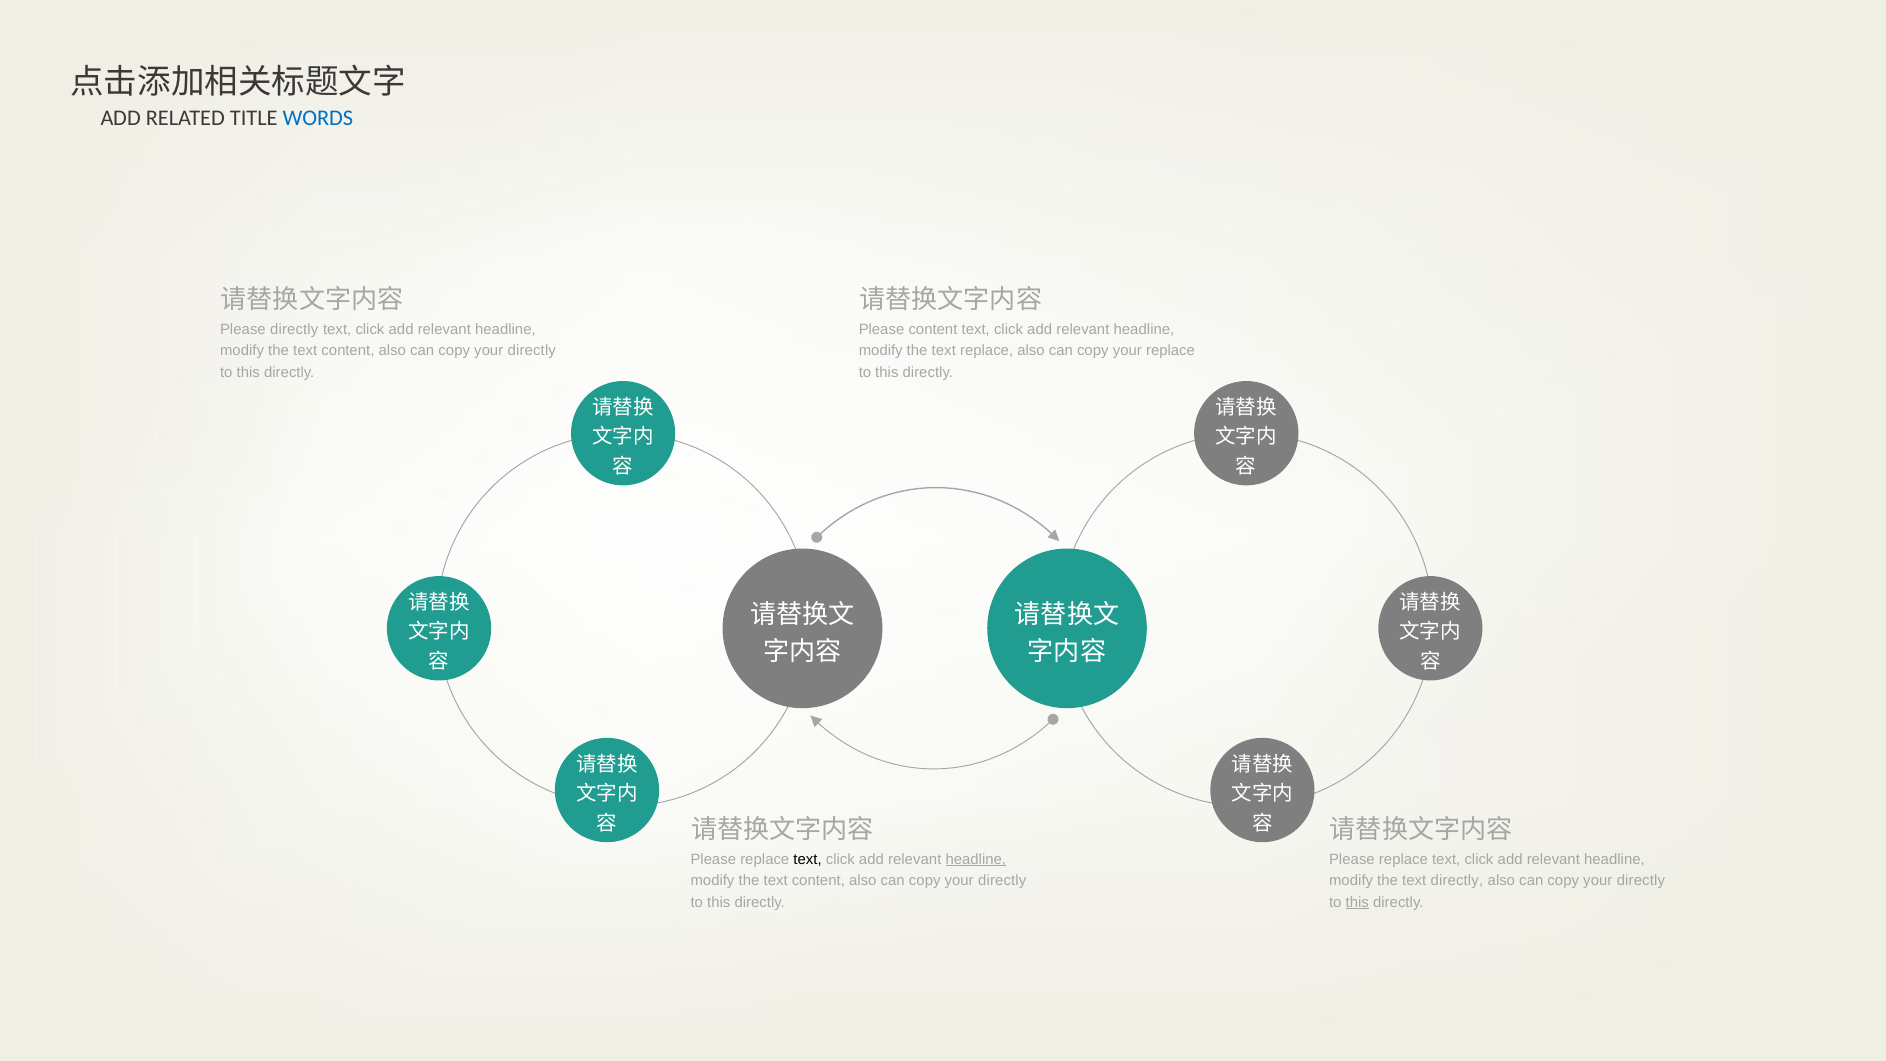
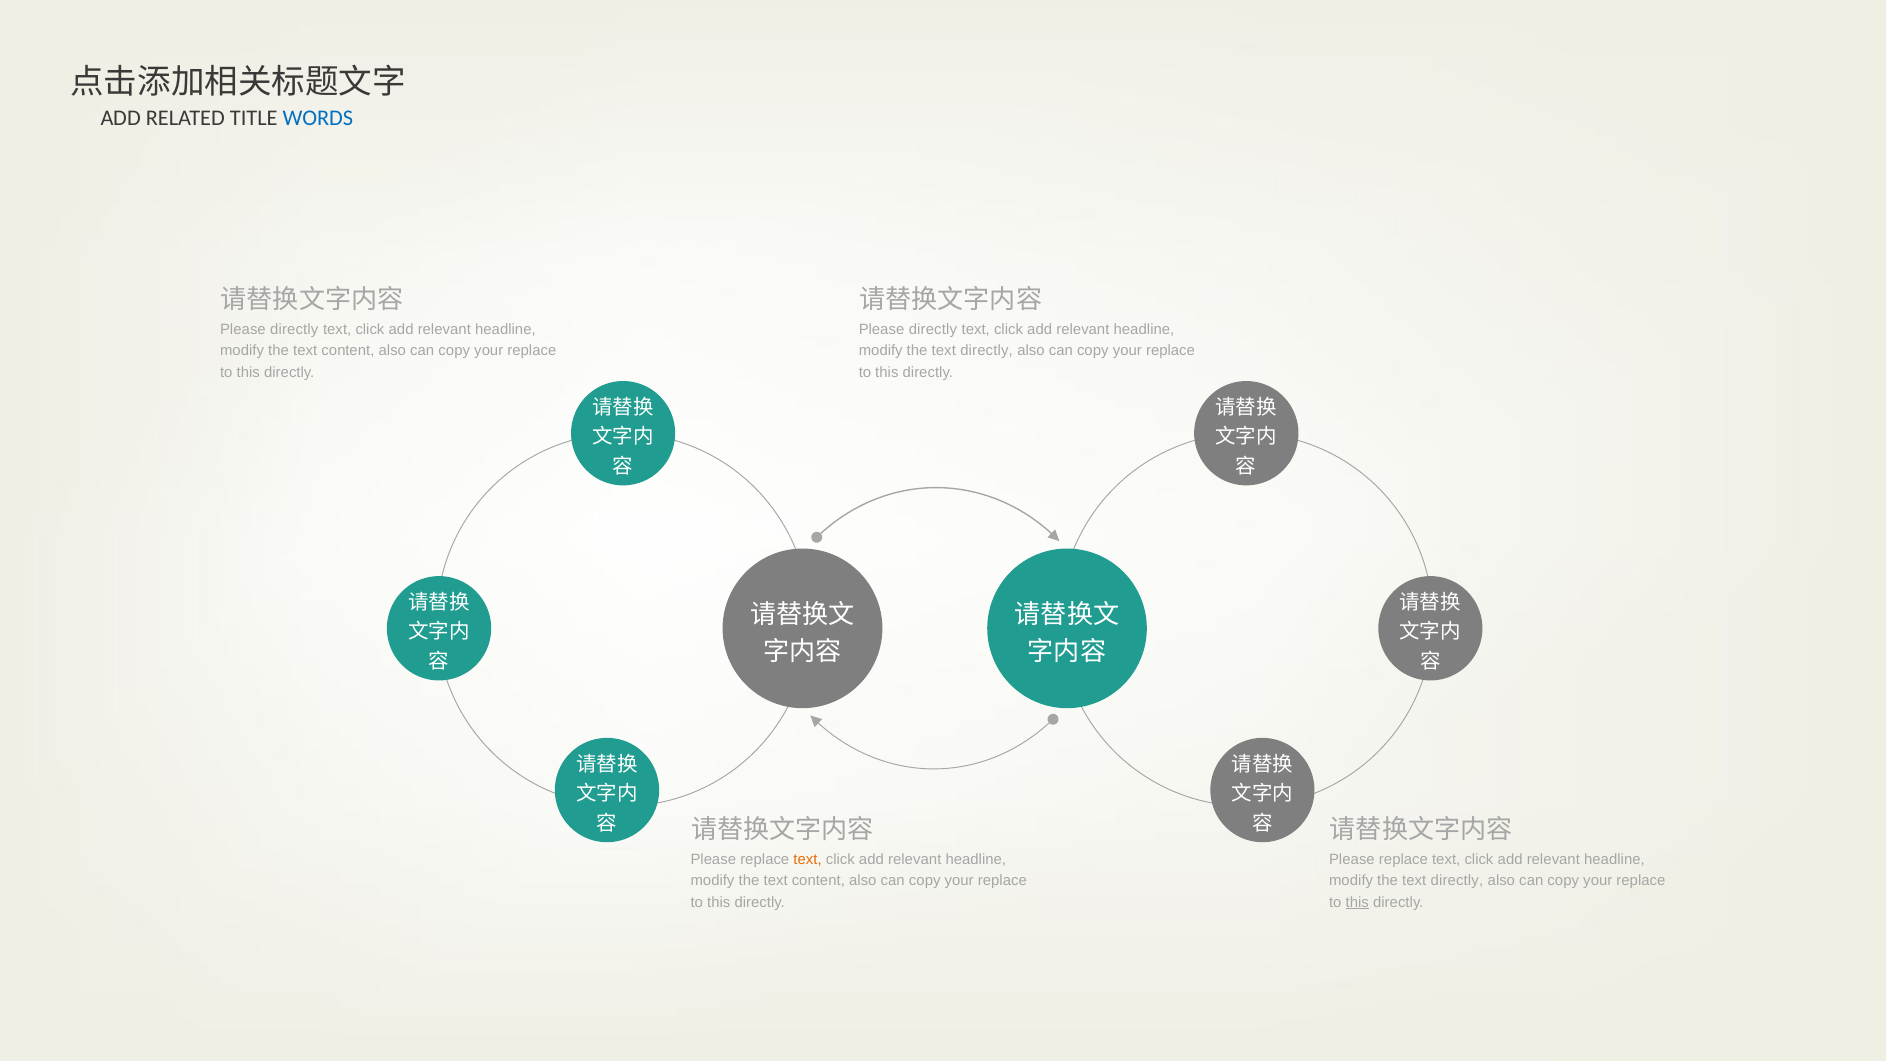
content: content -> directly (933, 329)
directly: directly -> replace (532, 351)
replace: replace -> directly (987, 351)
text colour: black -> orange (808, 859)
headline underline: present -> none (976, 859)
directly: directly -> replace (1002, 881)
directly: directly -> replace (1641, 881)
